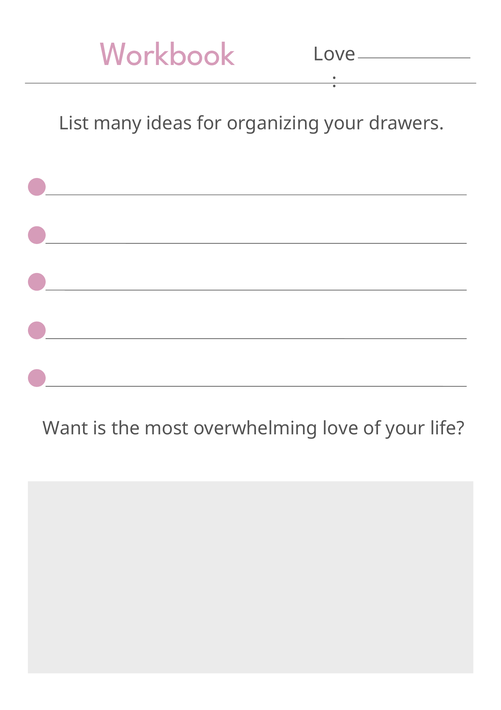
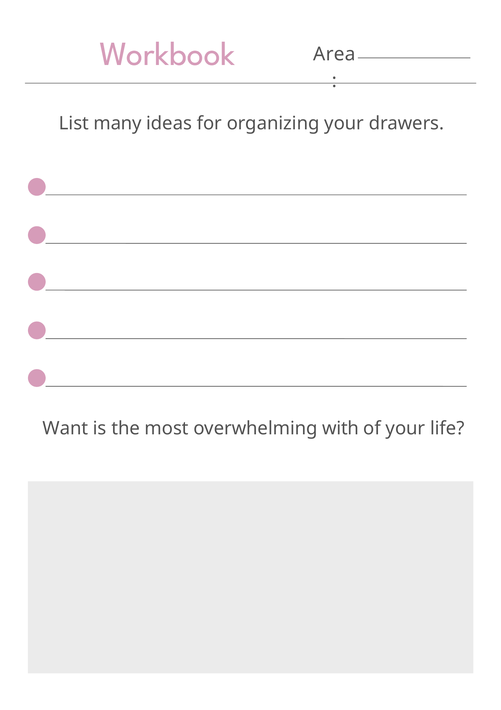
Love: Love -> Area (334, 54)
overwhelming love: love -> with (341, 428)
